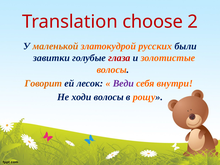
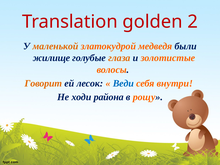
choose: choose -> golden (153, 22)
русских: русских -> медведя (155, 46)
завитки: завитки -> жилище (52, 58)
глаза colour: red -> orange (119, 58)
Веди colour: purple -> blue (123, 83)
ходи волосы: волосы -> района (109, 97)
